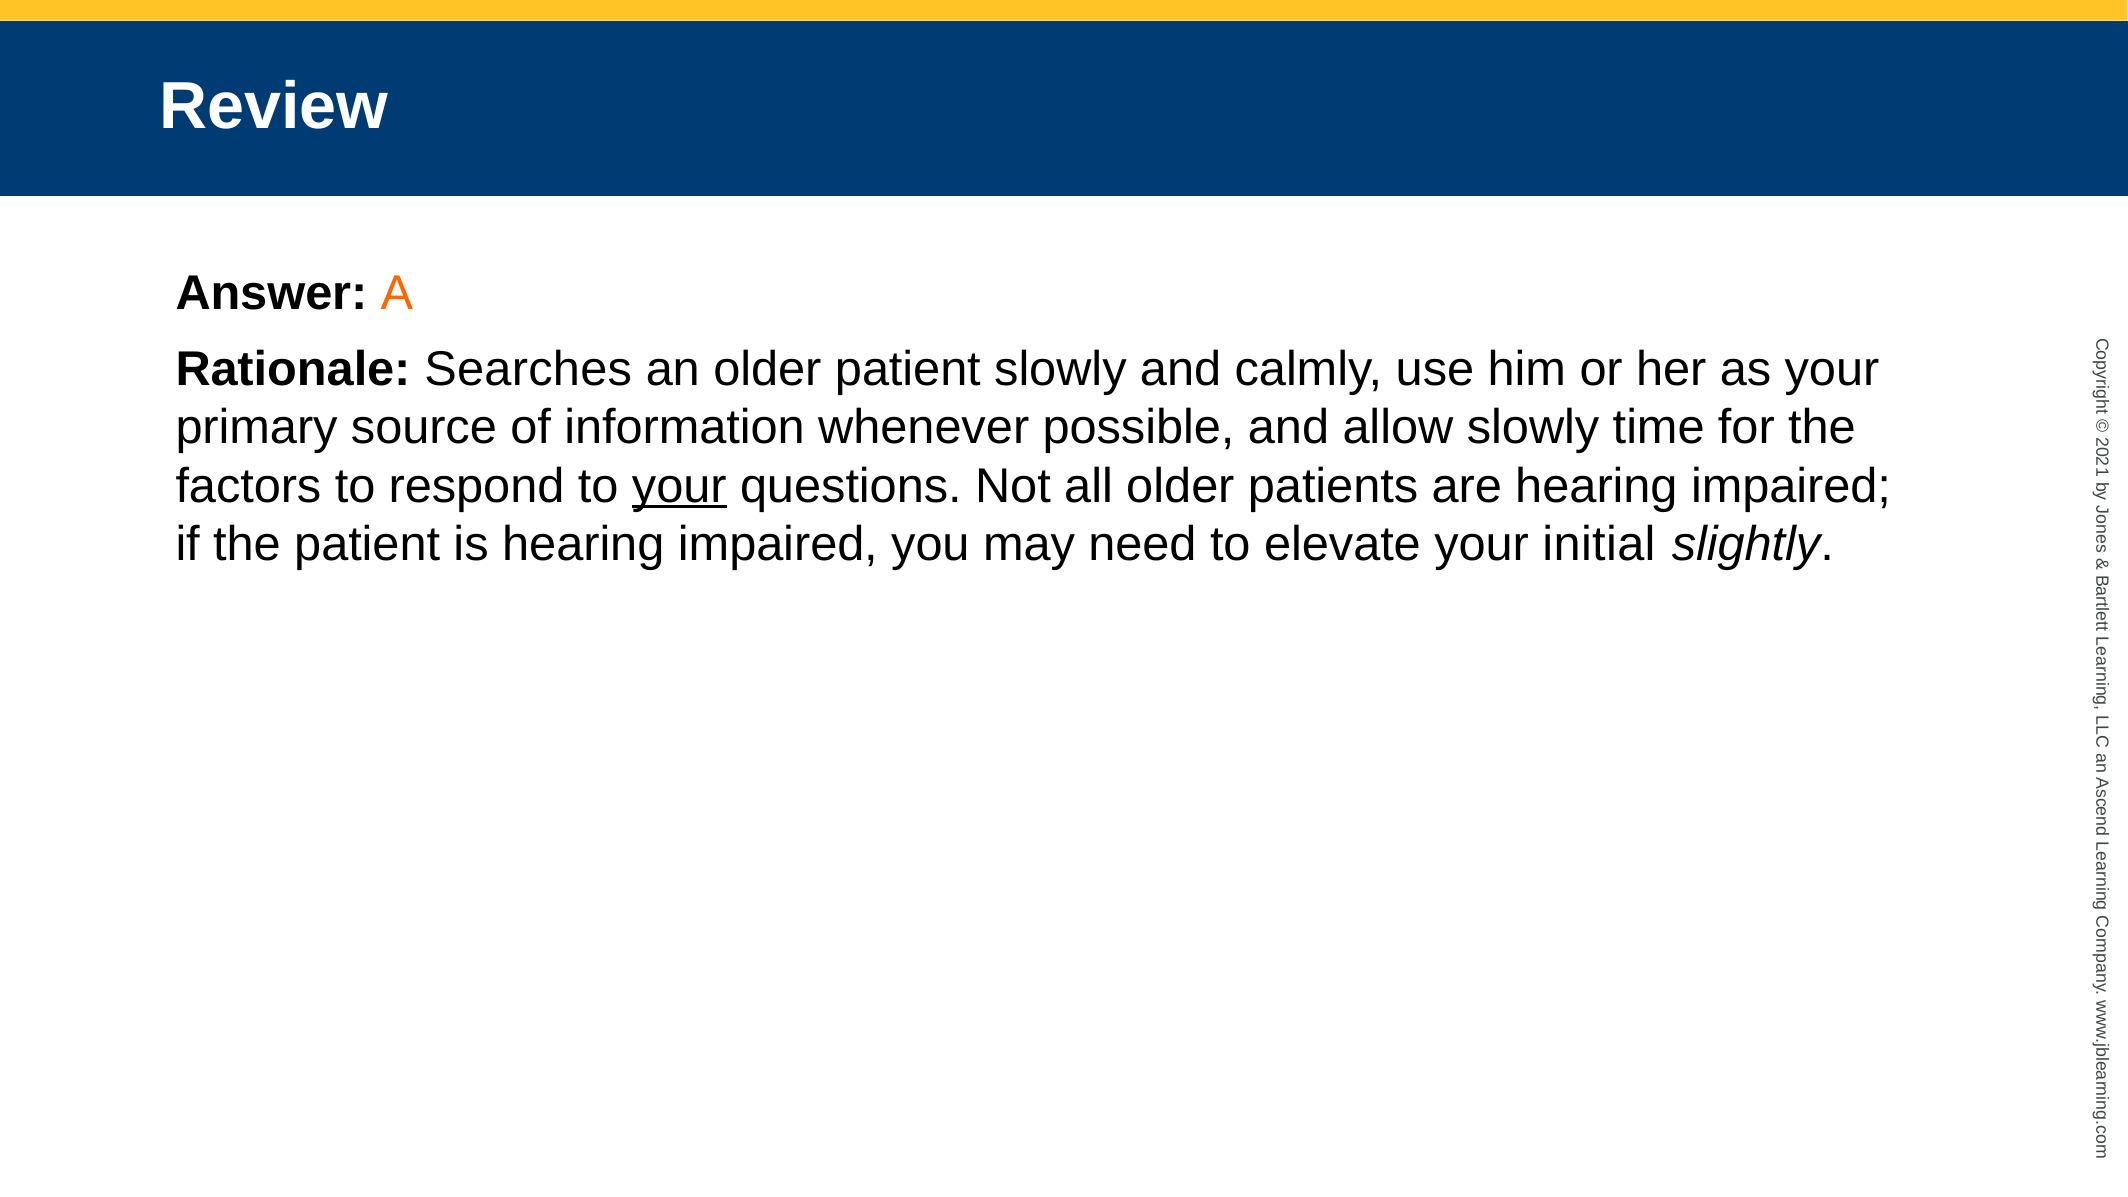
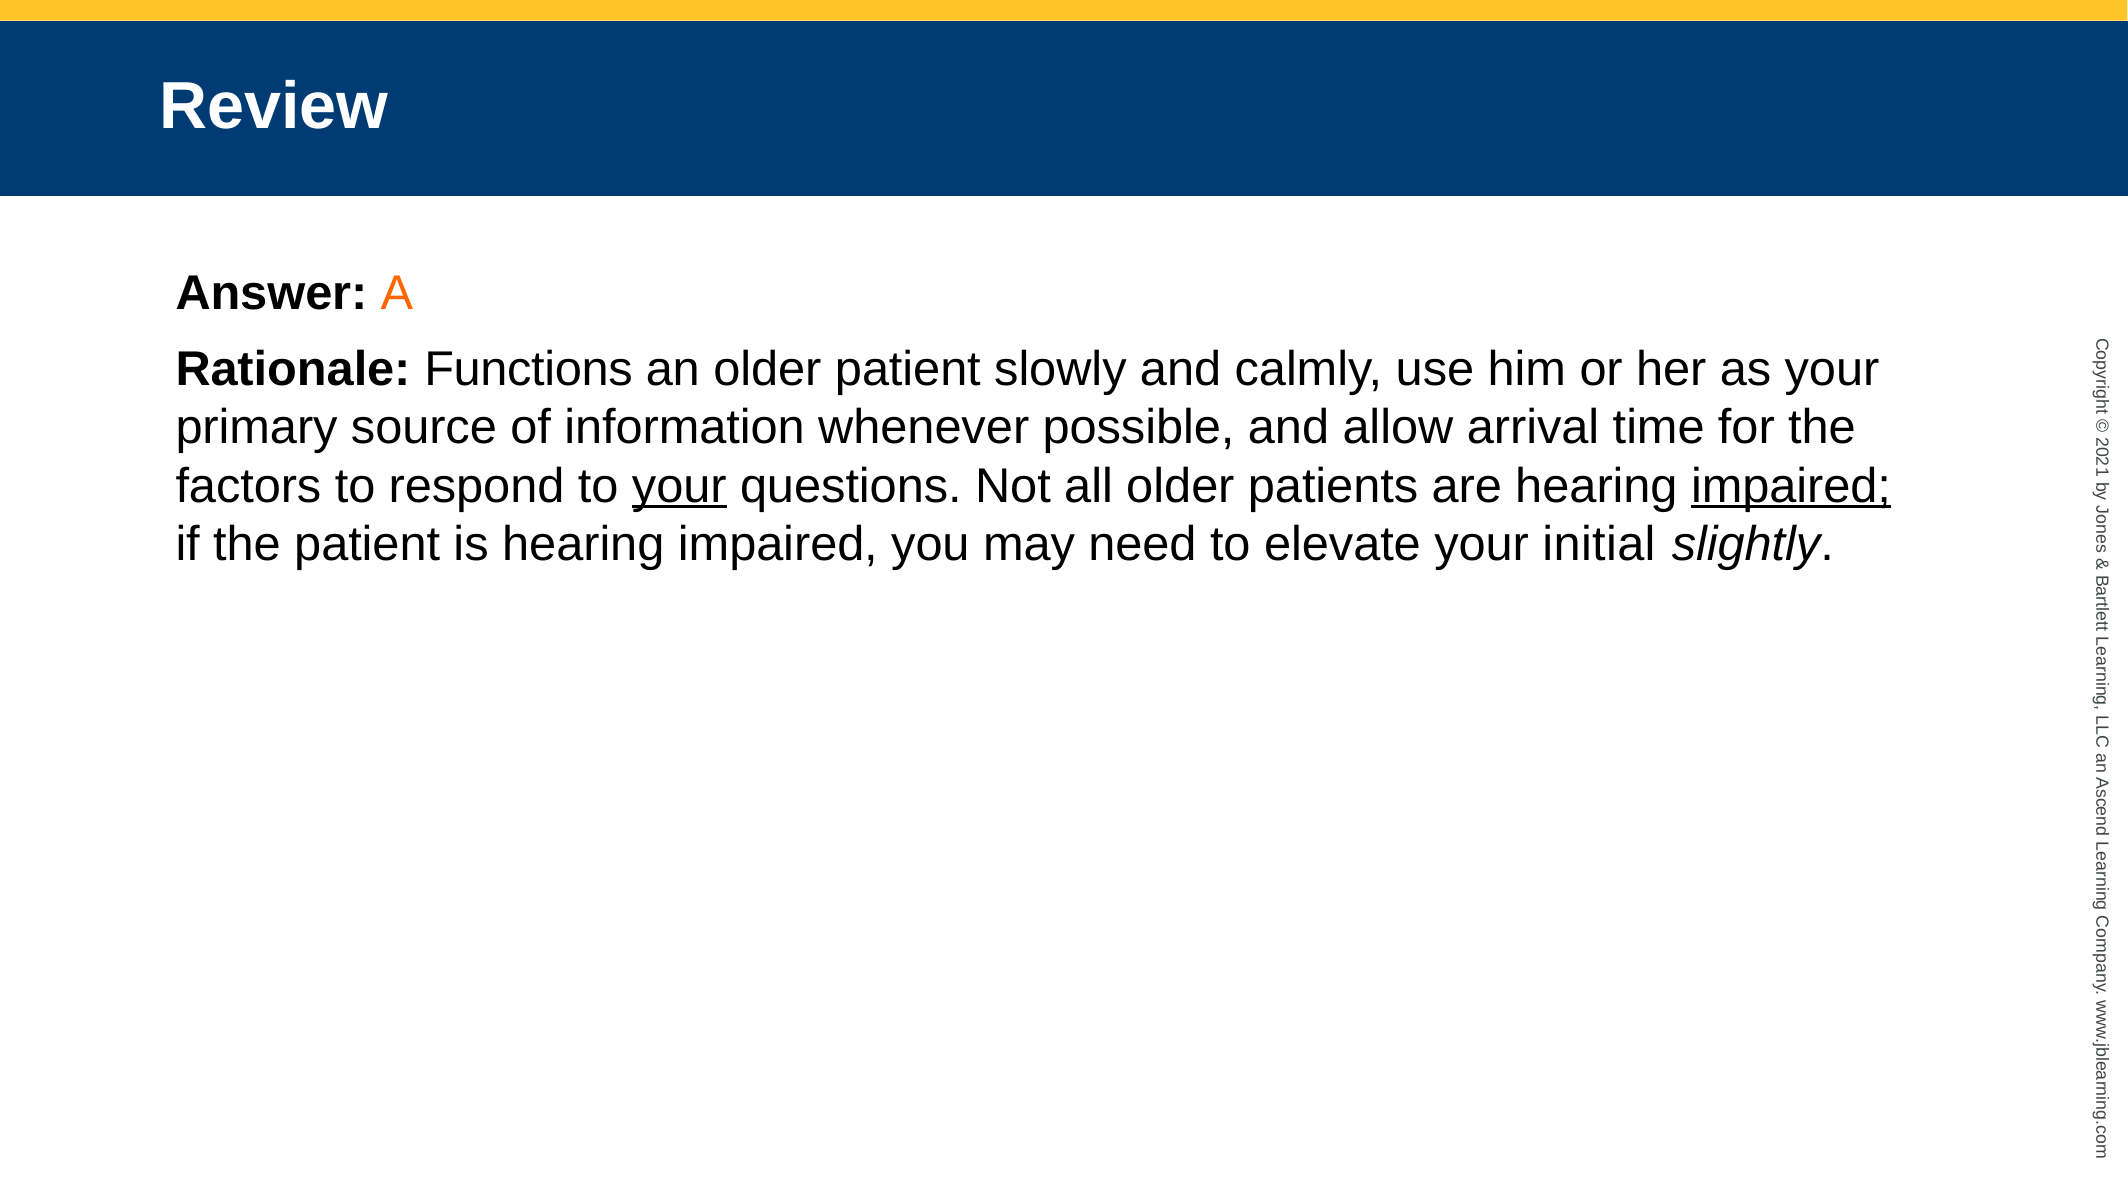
Searches: Searches -> Functions (528, 369)
allow slowly: slowly -> arrival (1533, 427)
impaired underline: none -> present (1791, 486)
